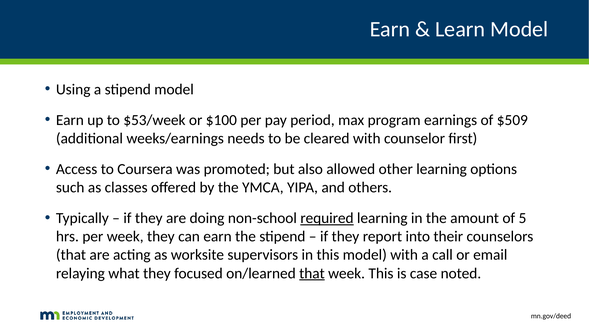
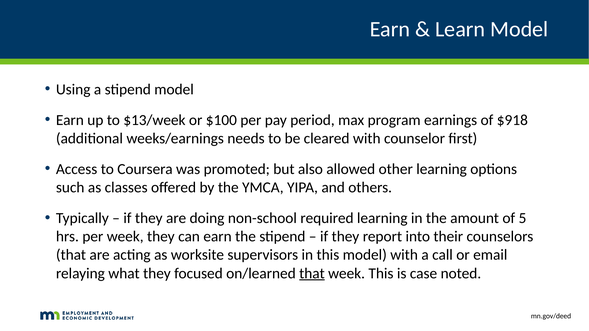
$53/week: $53/week -> $13/week (154, 120)
$509: $509 -> $918 (512, 120)
required underline: present -> none (327, 218)
